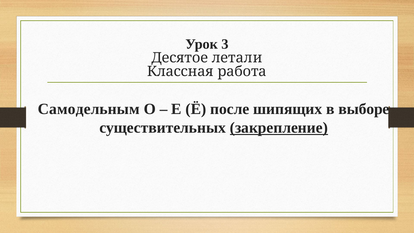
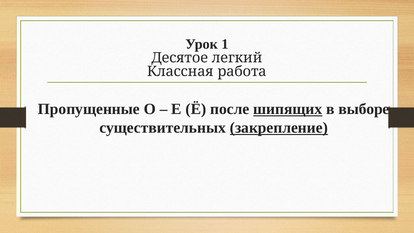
3: 3 -> 1 (225, 44)
летали: летали -> легкий (237, 58)
Самодельным: Самодельным -> Пропущенные (89, 109)
шипящих underline: none -> present (288, 109)
